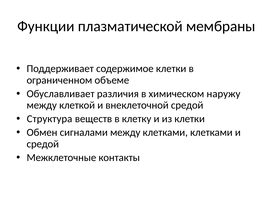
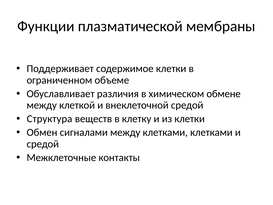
наружу: наружу -> обмене (224, 94)
